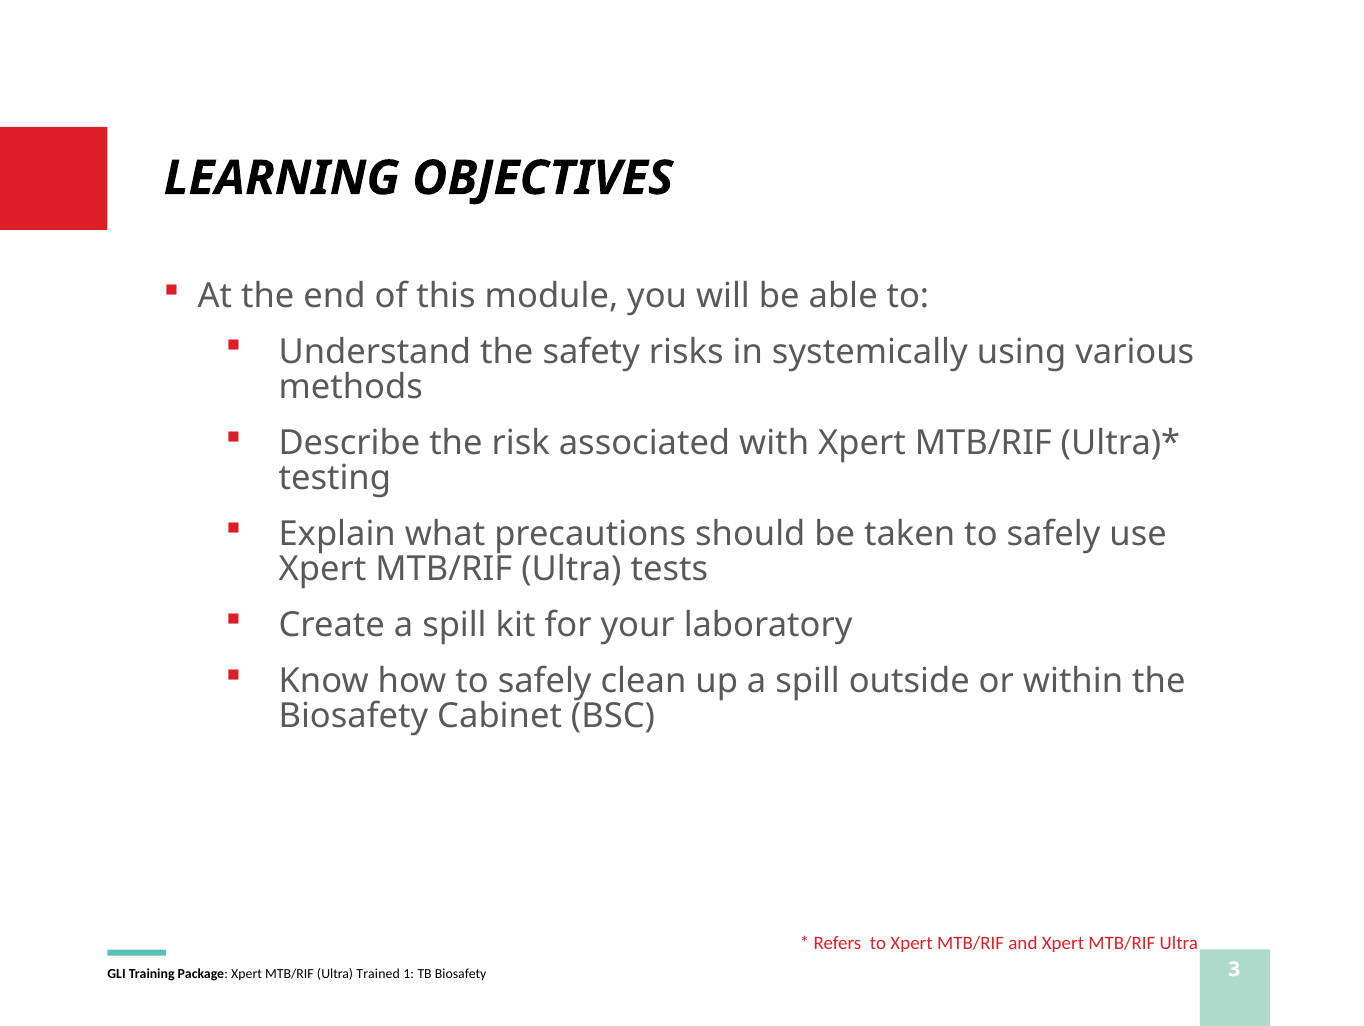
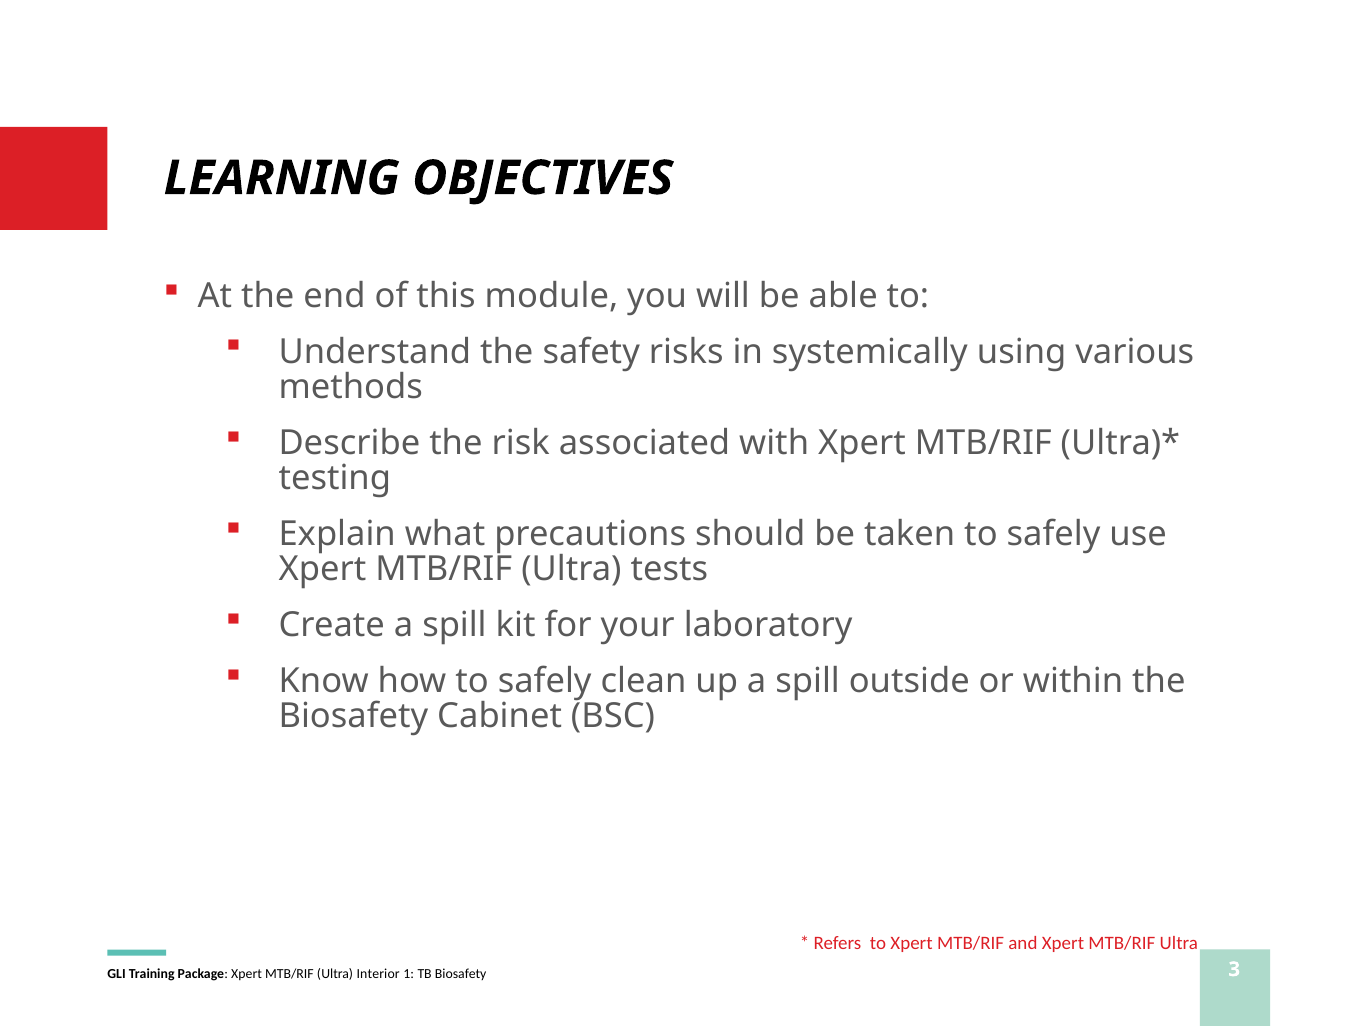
Trained: Trained -> Interior (378, 975)
